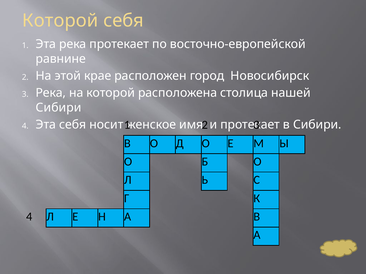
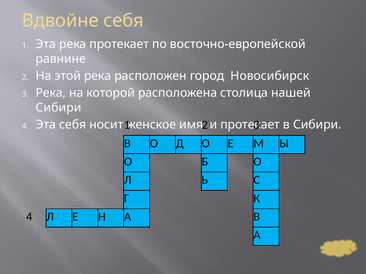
Которой: Которой -> Вдвойне (60, 21)
этой крае: крае -> река (98, 76)
